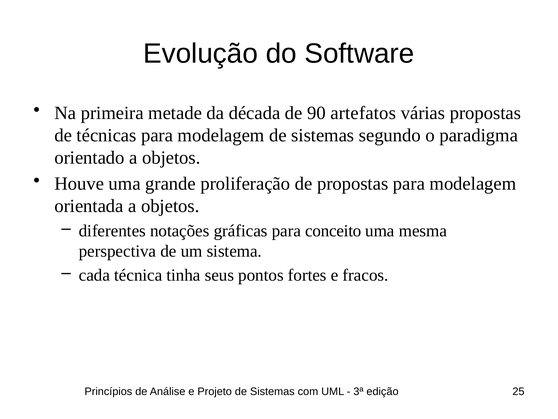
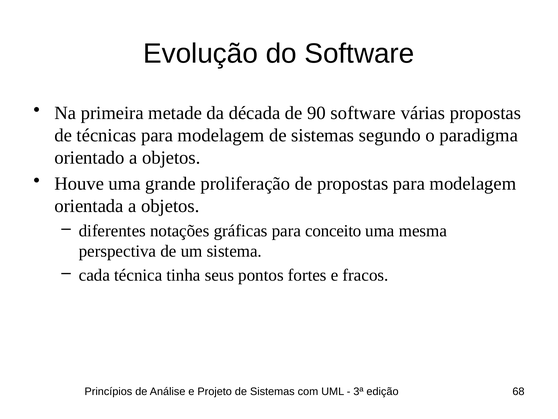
90 artefatos: artefatos -> software (363, 113)
25: 25 -> 68 (518, 391)
